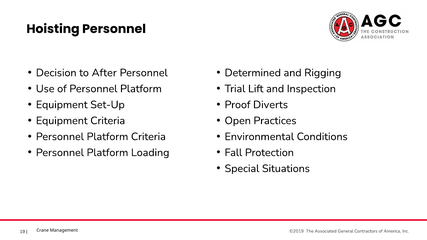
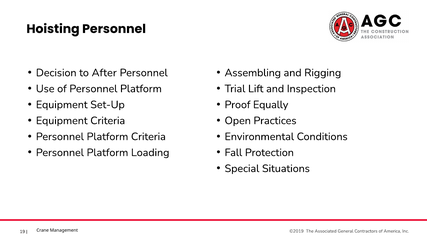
Determined: Determined -> Assembling (253, 73)
Diverts: Diverts -> Equally (271, 105)
